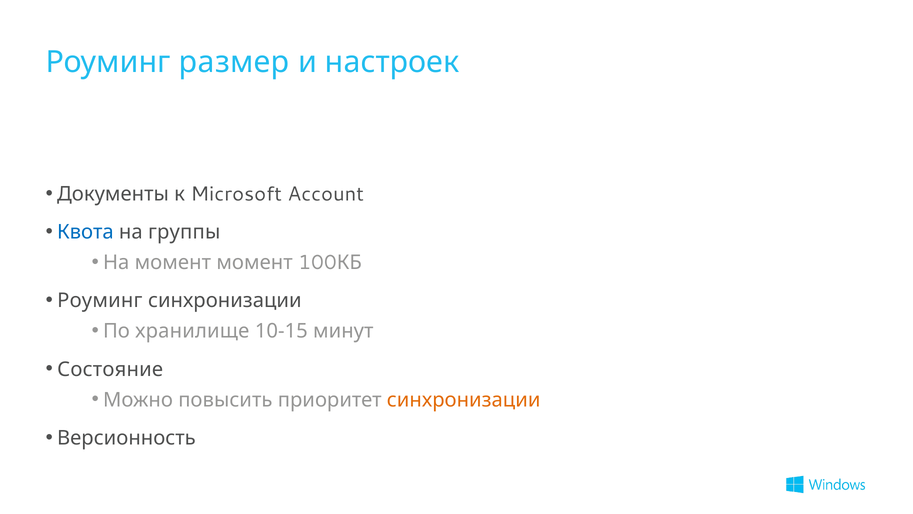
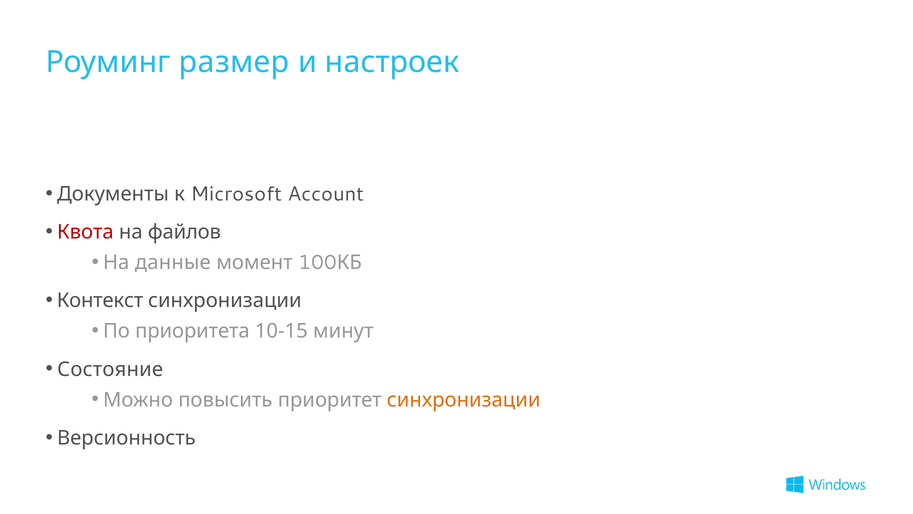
Квота colour: blue -> red (85, 232)
группы: группы -> файлов (184, 232)
На момент: момент -> данные (173, 263)
Роуминг: Роуминг -> Контекст (100, 301)
хранилище: хранилище -> приоритета (192, 331)
